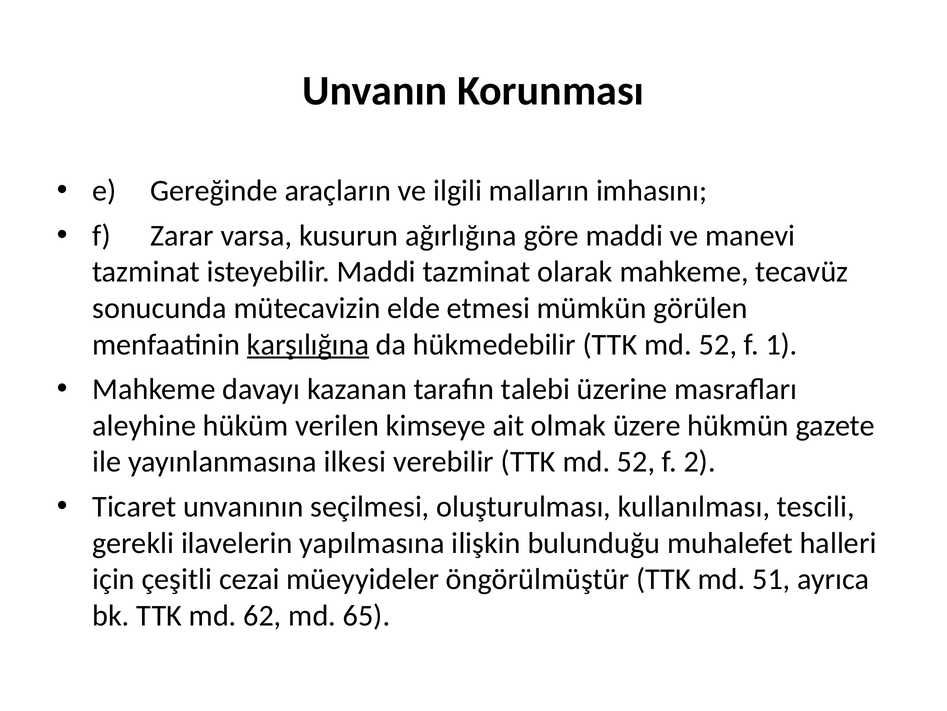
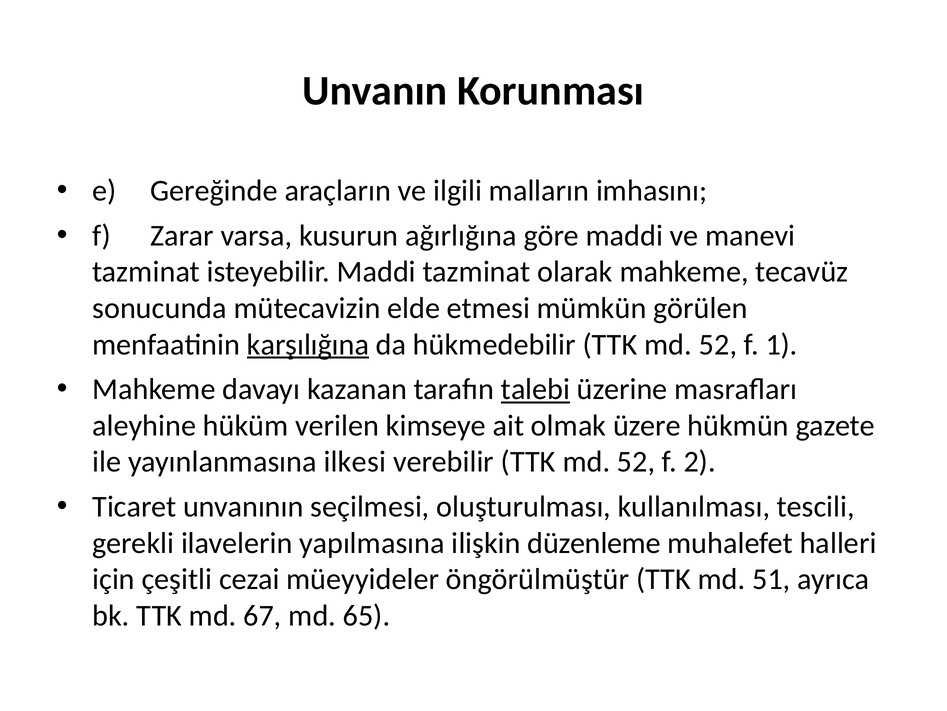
talebi underline: none -> present (536, 389)
bulunduğu: bulunduğu -> düzenleme (594, 542)
62: 62 -> 67 (262, 615)
